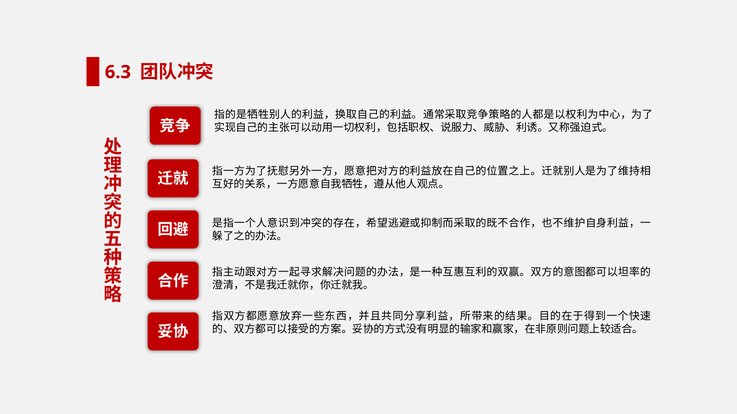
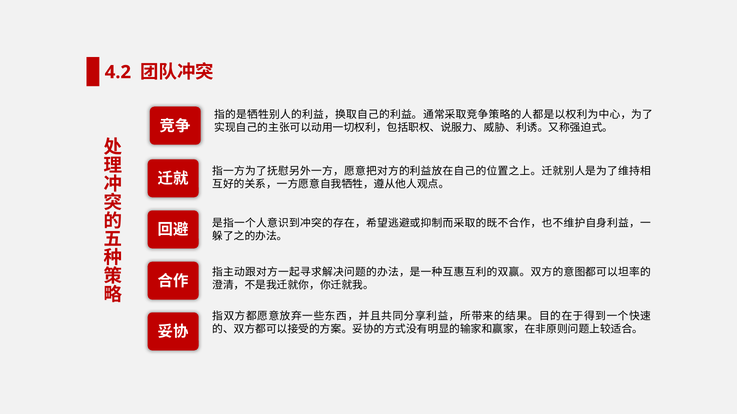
6.3: 6.3 -> 4.2 (118, 72)
